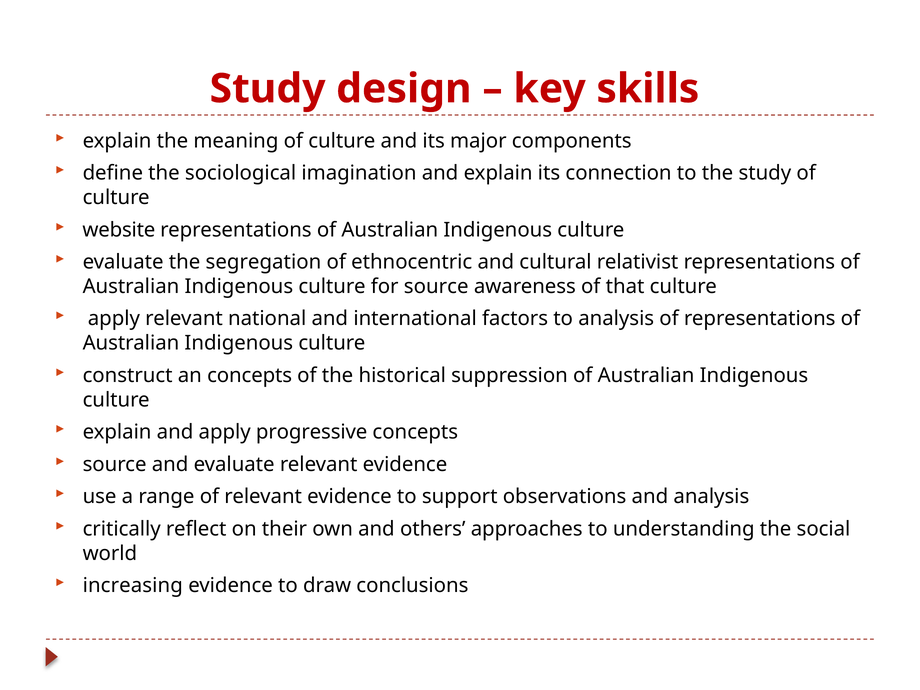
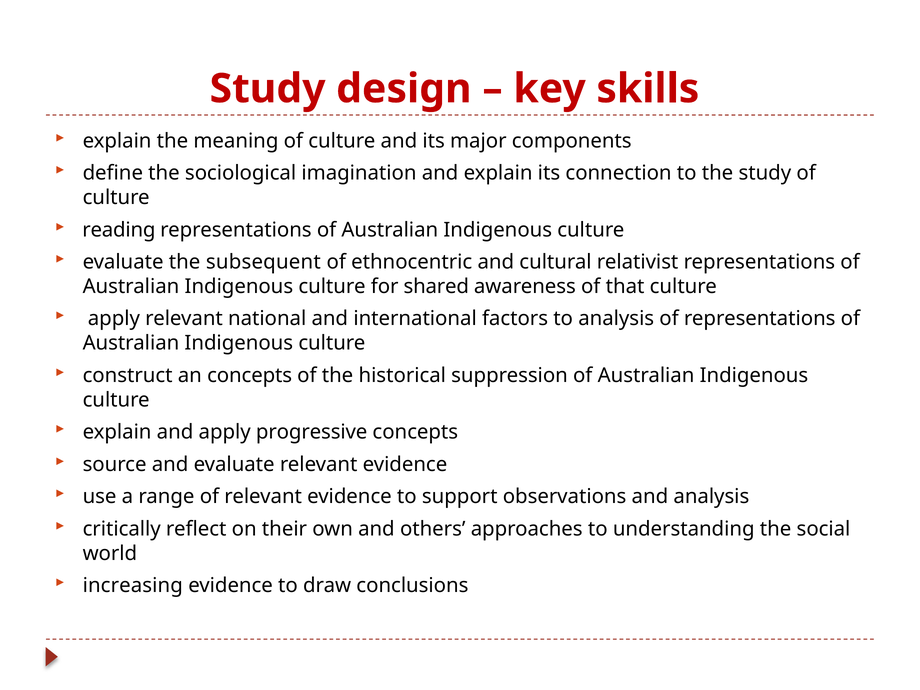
website: website -> reading (119, 230)
segregation: segregation -> subsequent (263, 262)
for source: source -> shared (436, 287)
